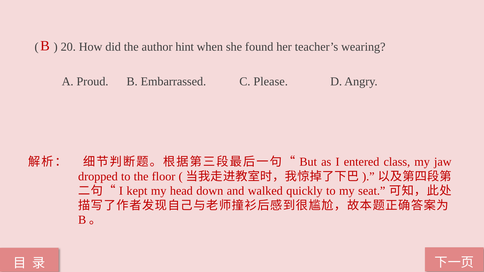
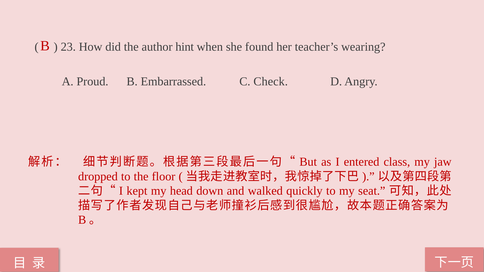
20: 20 -> 23 (68, 47)
Please: Please -> Check (271, 82)
